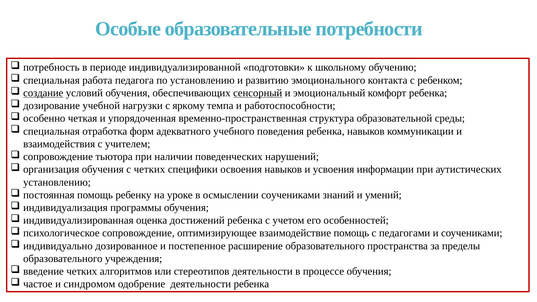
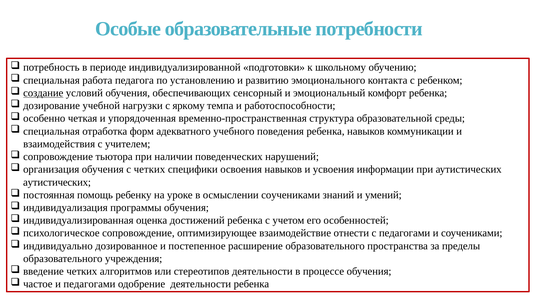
сенсорный underline: present -> none (258, 93)
установлению: установлению -> аутистических (57, 182)
взаимодействие помощь: помощь -> отнести (351, 233)
и синдромом: синдромом -> педагогами (89, 284)
